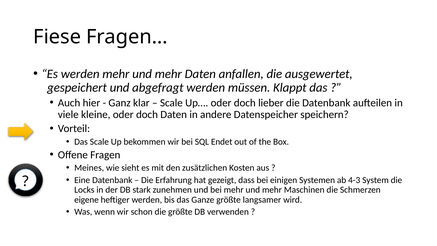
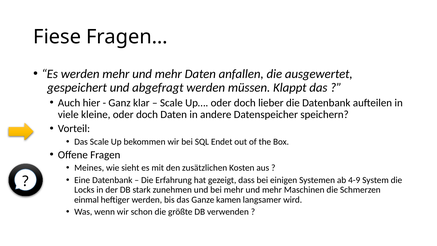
4-3: 4-3 -> 4-9 (354, 180)
eigene: eigene -> einmal (87, 200)
Ganze größte: größte -> kamen (229, 200)
